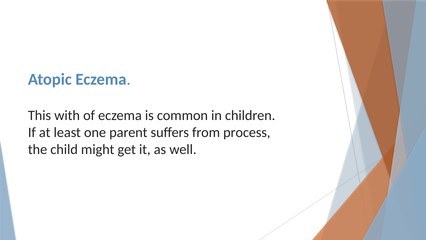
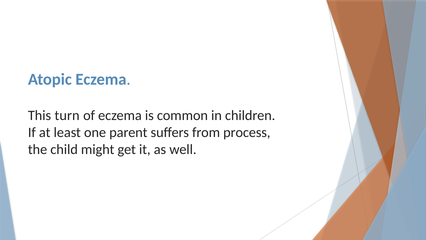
with: with -> turn (67, 115)
